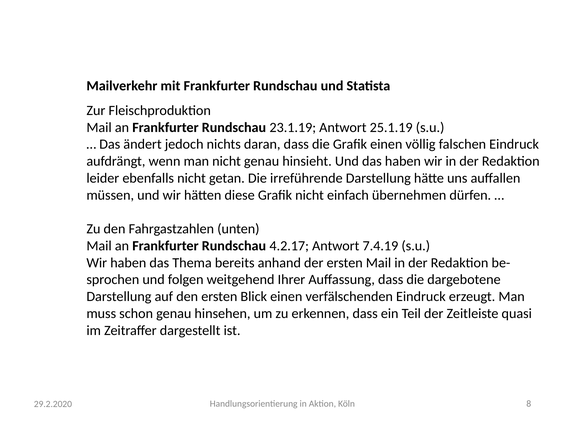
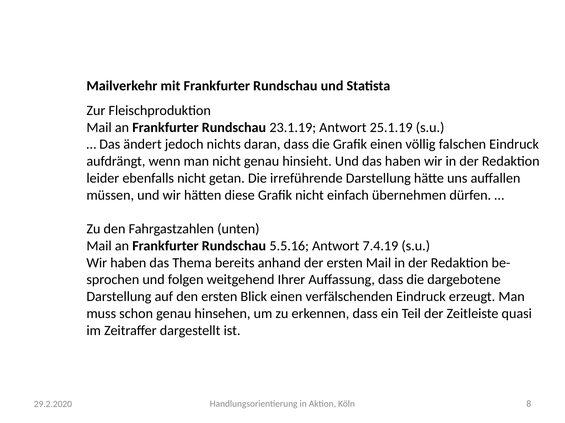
4.2.17: 4.2.17 -> 5.5.16 (289, 246)
